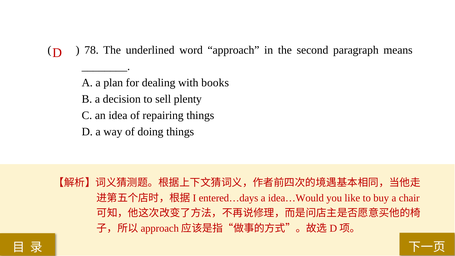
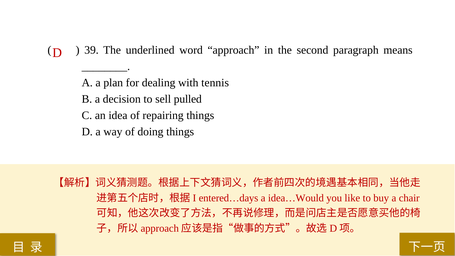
78: 78 -> 39 (92, 50)
books: books -> tennis (215, 83)
plenty: plenty -> pulled (188, 99)
